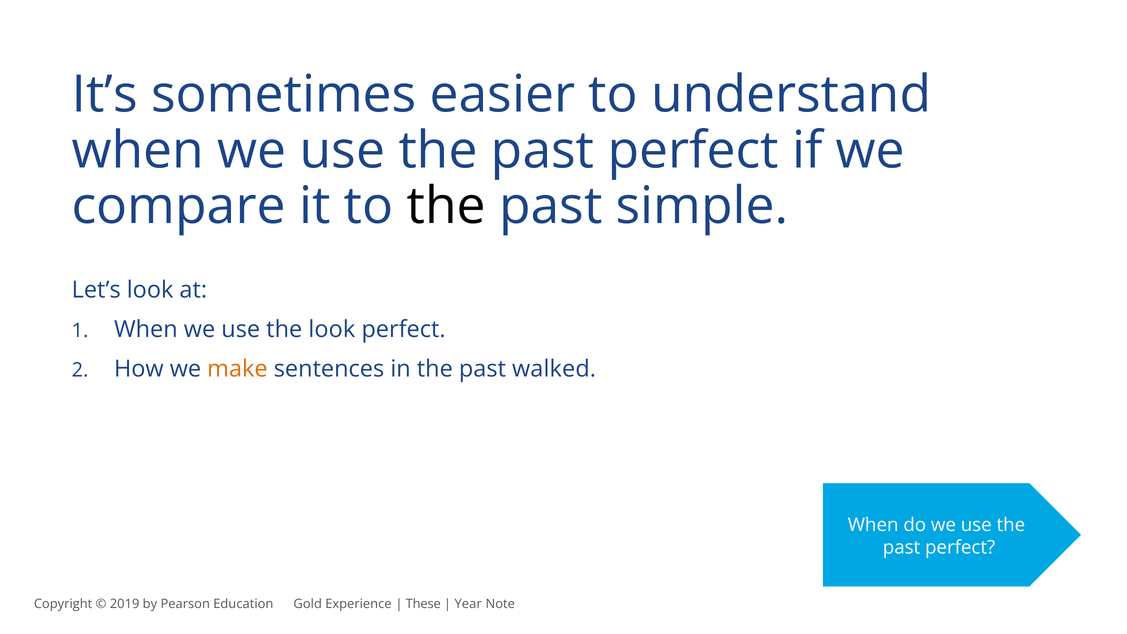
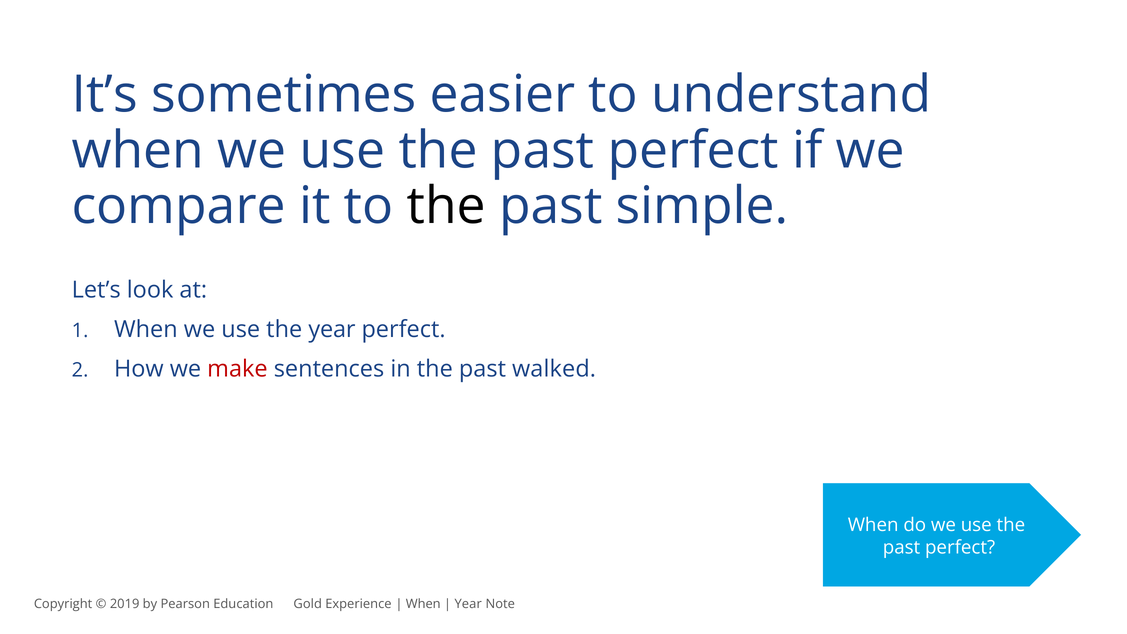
the look: look -> year (332, 329)
make colour: orange -> red (237, 369)
These: These -> When (423, 604)
